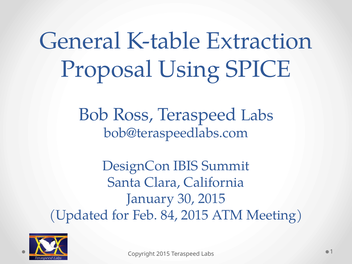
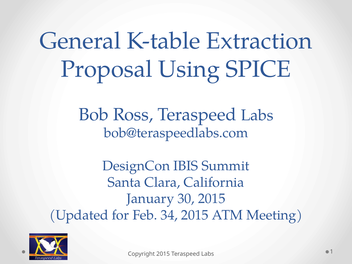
84: 84 -> 34 (169, 215)
